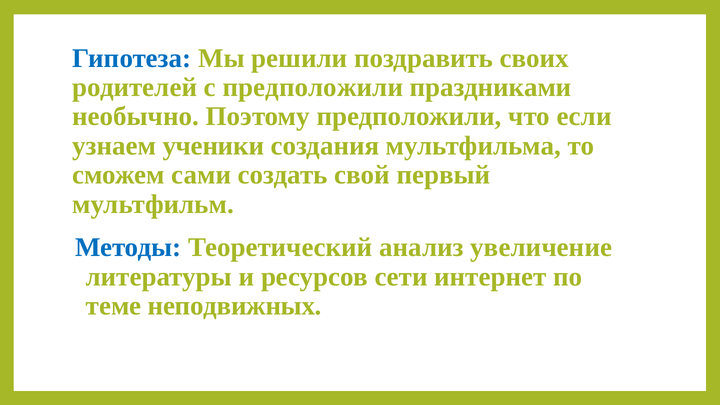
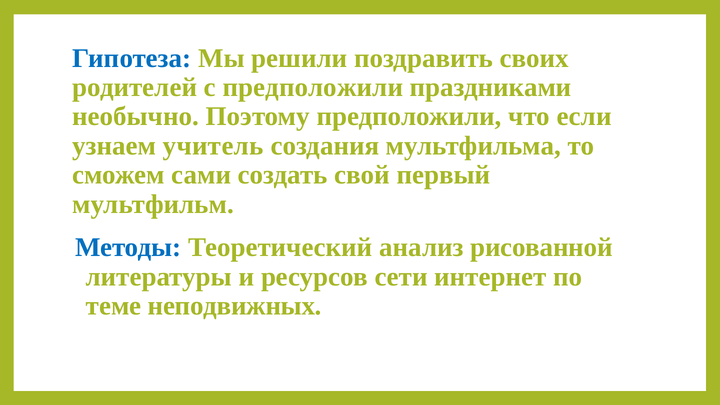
ученики: ученики -> учитель (213, 146)
увеличение: увеличение -> рисованной (541, 248)
